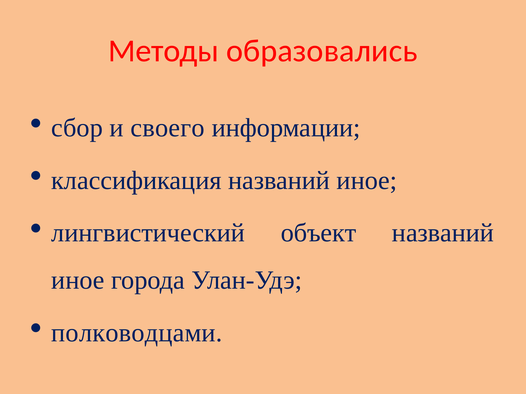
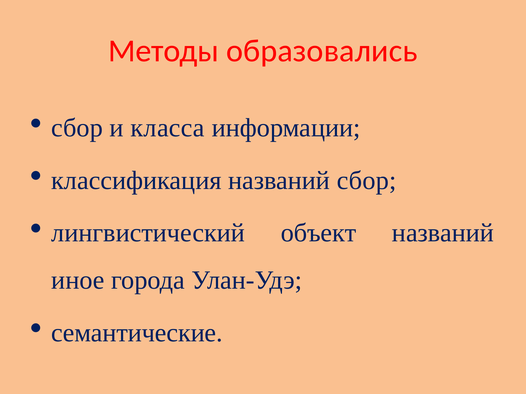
своего: своего -> класса (168, 128)
классификация названий иное: иное -> сбор (367, 181)
полководцами: полководцами -> семантические (137, 333)
